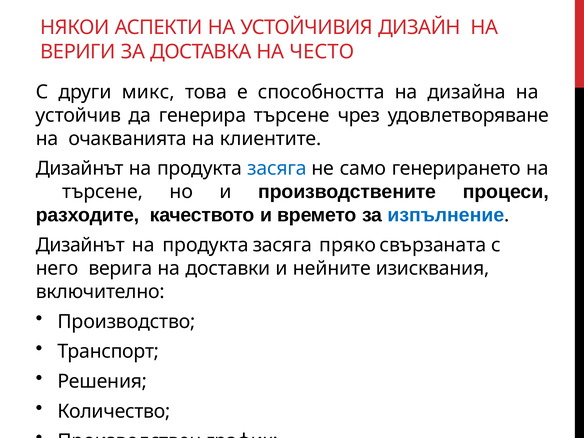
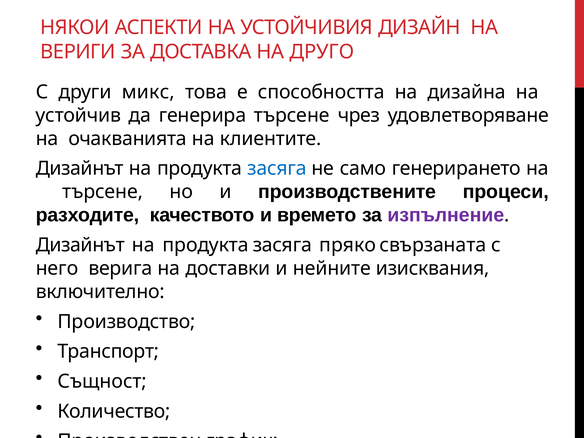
ЧЕСТО: ЧЕСТО -> ДРУГО (322, 52)
изпълнение colour: blue -> purple (446, 215)
Решения: Решения -> Същност (102, 381)
